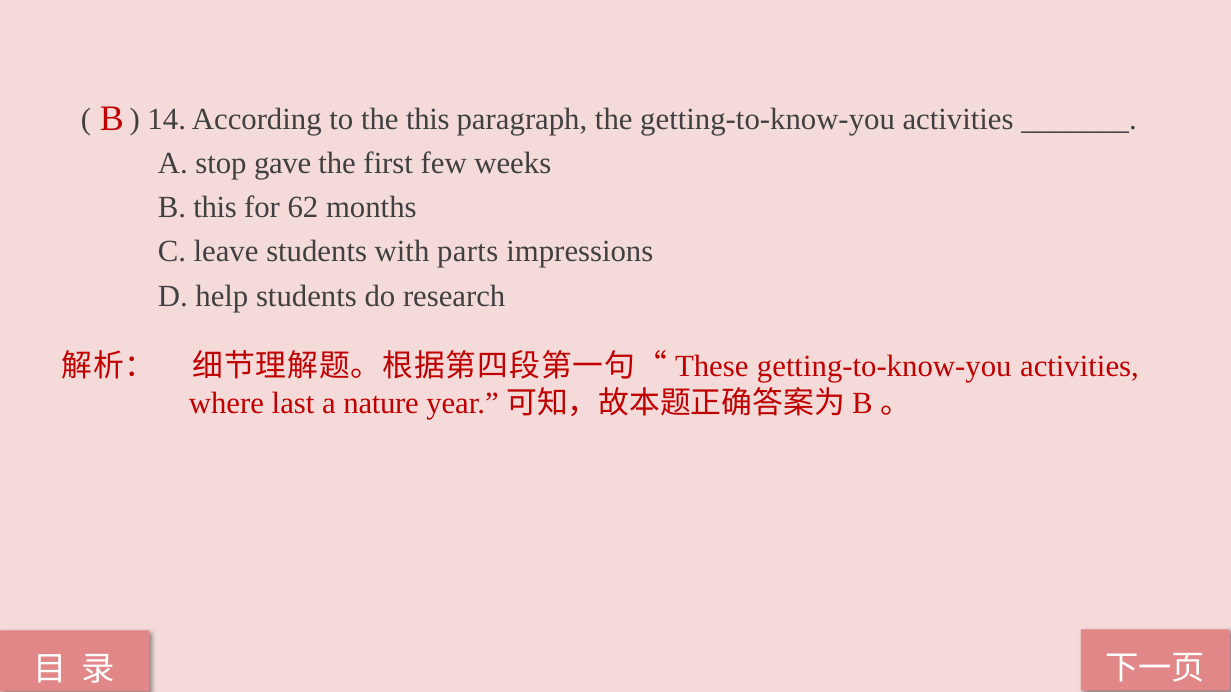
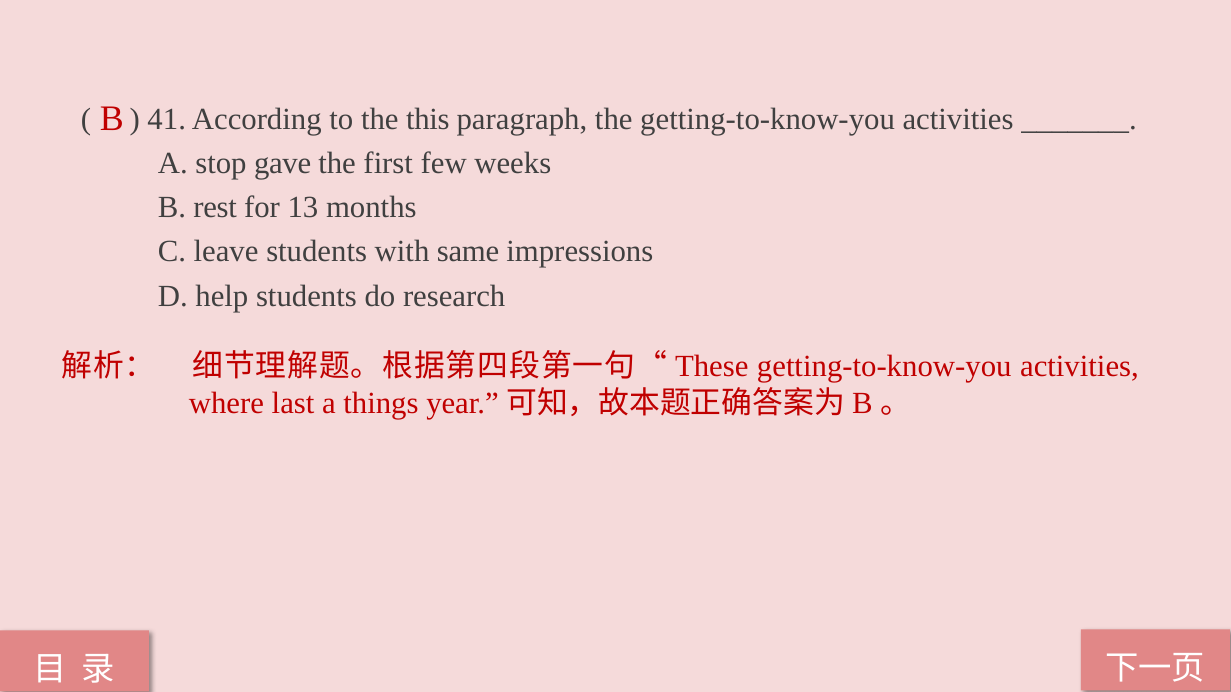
14: 14 -> 41 (167, 119)
B this: this -> rest (215, 208)
62: 62 -> 13 (303, 208)
parts: parts -> same (468, 252)
nature: nature -> things (381, 404)
